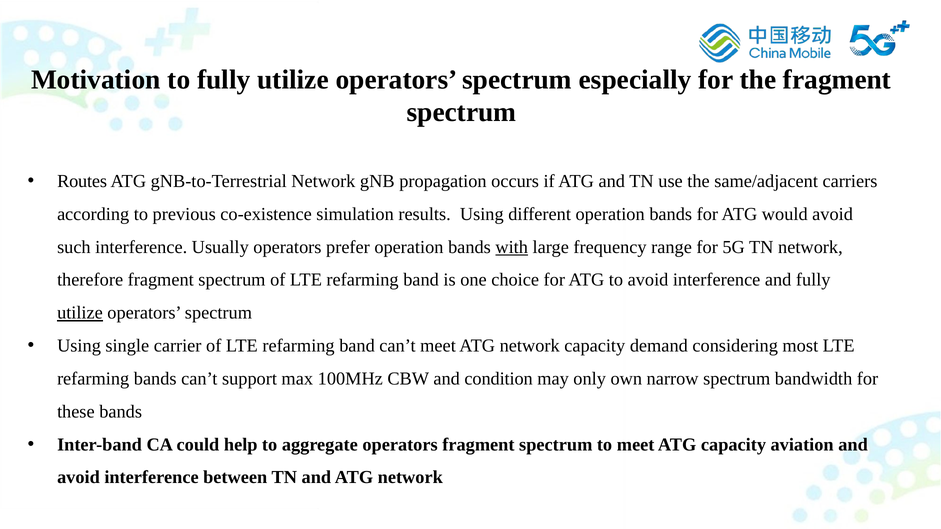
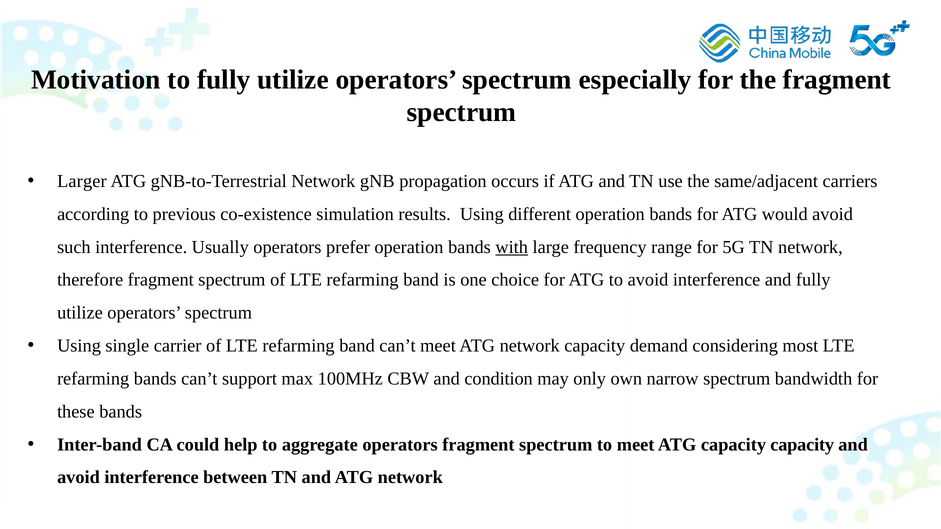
Routes: Routes -> Larger (82, 181)
utilize underline: present -> none (80, 313)
capacity aviation: aviation -> capacity (802, 445)
